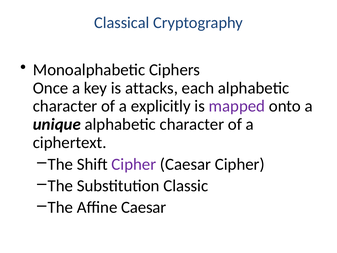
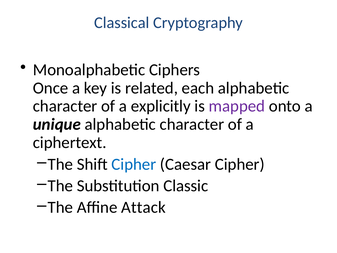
attacks: attacks -> related (152, 88)
Cipher colour: purple -> blue (134, 164)
Affine Caesar: Caesar -> Attack (143, 207)
